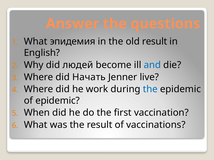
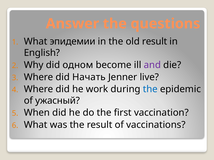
эпидемия: эпидемия -> эпидемии (73, 42)
людей: людей -> одном (78, 65)
and colour: blue -> purple (152, 65)
of epidemic: epidemic -> ужасный (58, 101)
